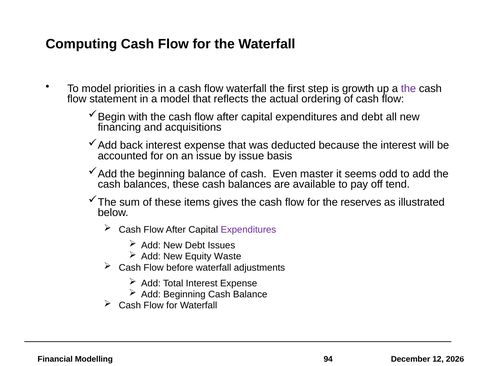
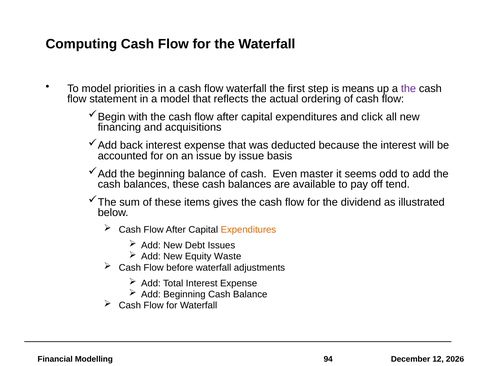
growth: growth -> means (358, 89)
and debt: debt -> click (372, 117)
reserves: reserves -> dividend (361, 202)
Expenditures colour: purple -> orange (248, 230)
